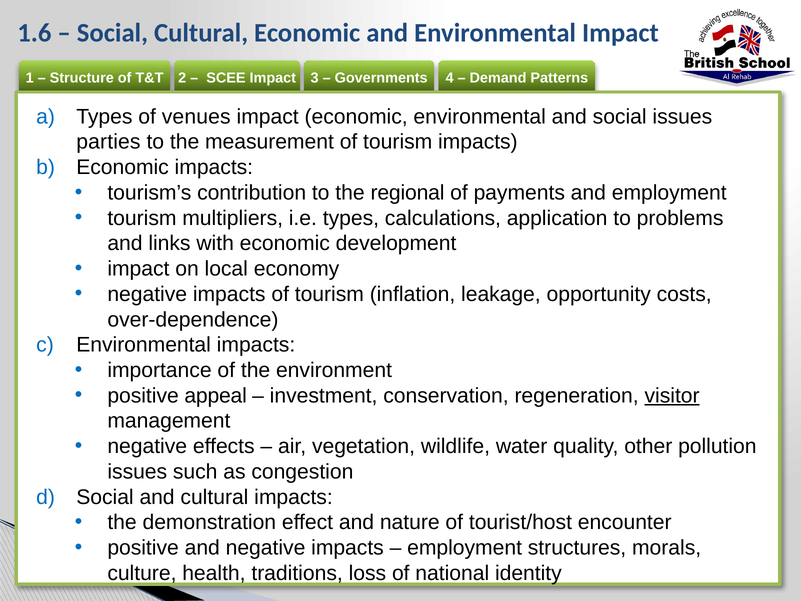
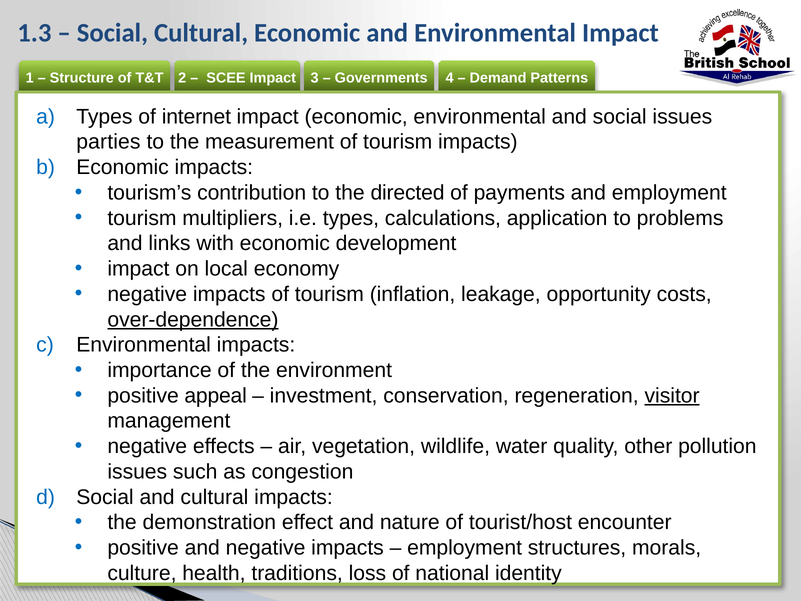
1.6: 1.6 -> 1.3 (34, 33)
venues: venues -> internet (196, 117)
regional: regional -> directed (408, 193)
over-dependence underline: none -> present (193, 319)
